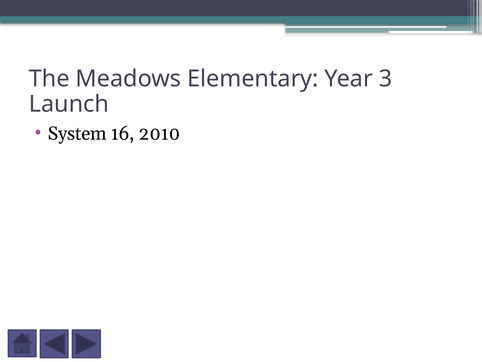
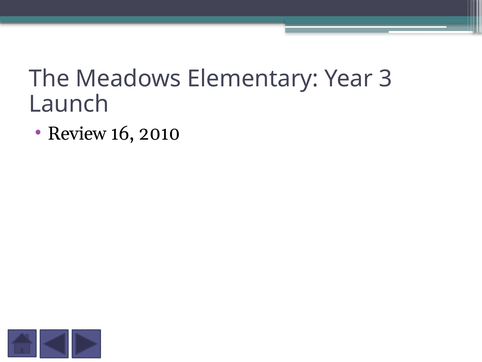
System: System -> Review (77, 133)
